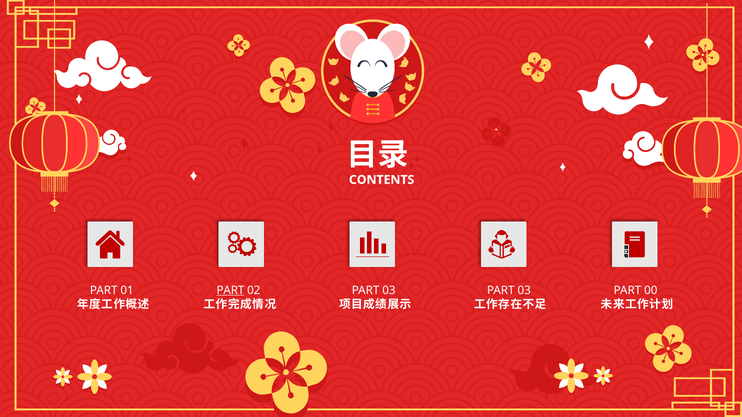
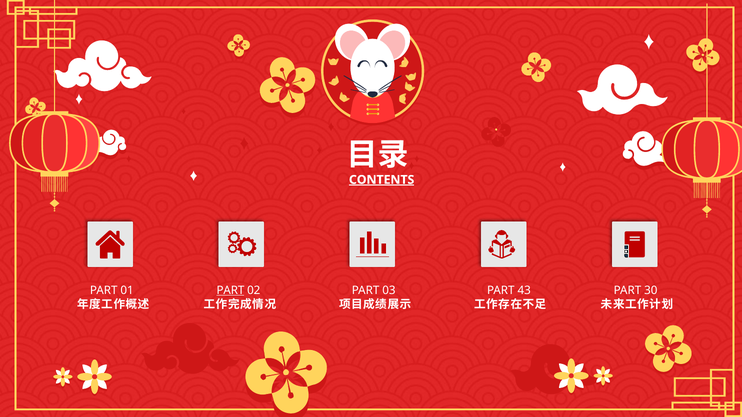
CONTENTS underline: none -> present (382, 180)
03: 03 -> 43 (524, 291)
00: 00 -> 30 (651, 291)
